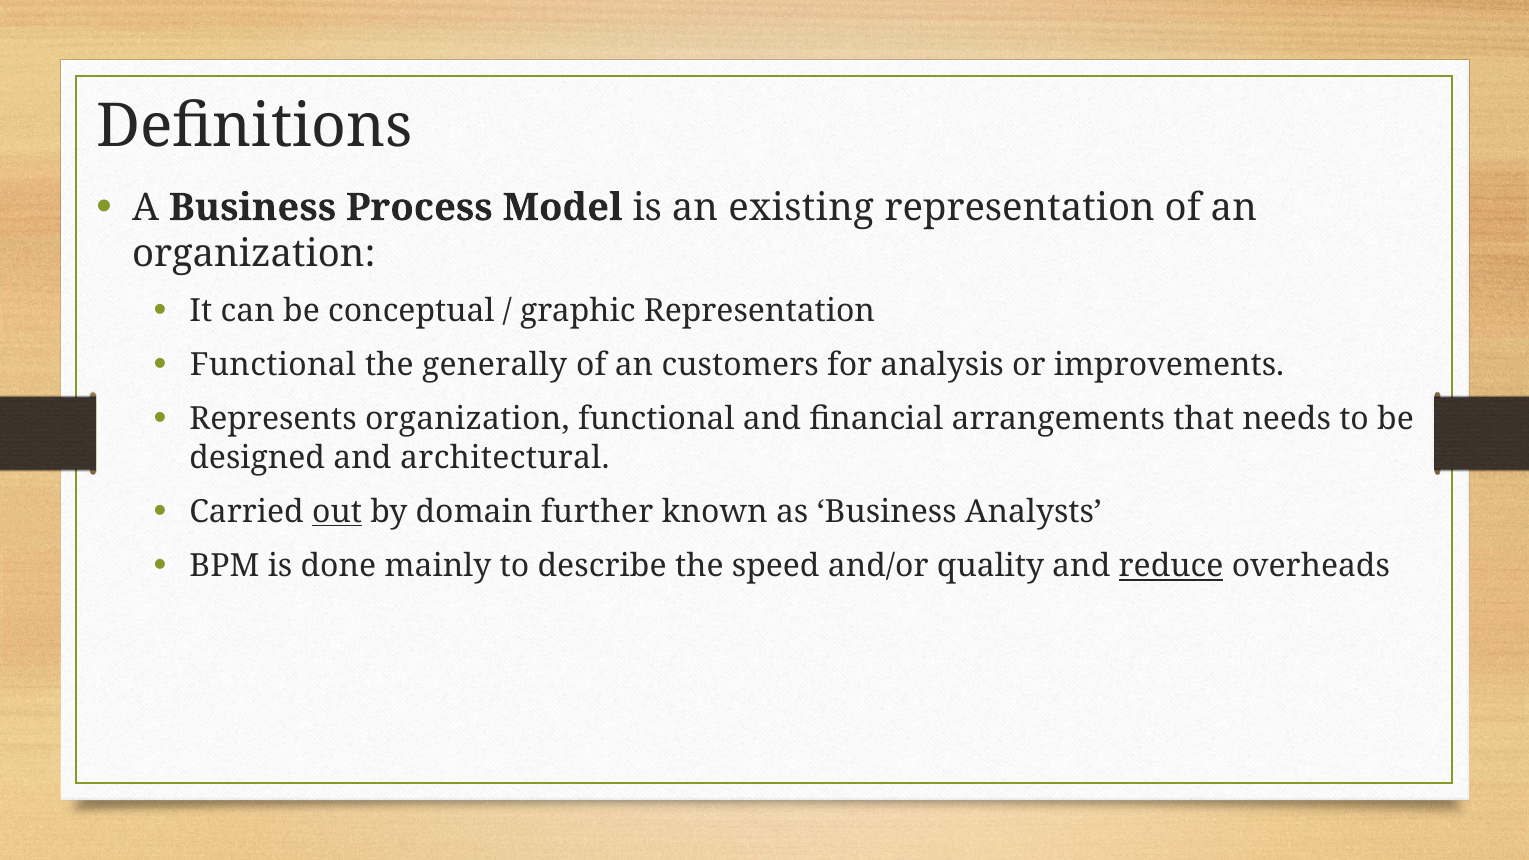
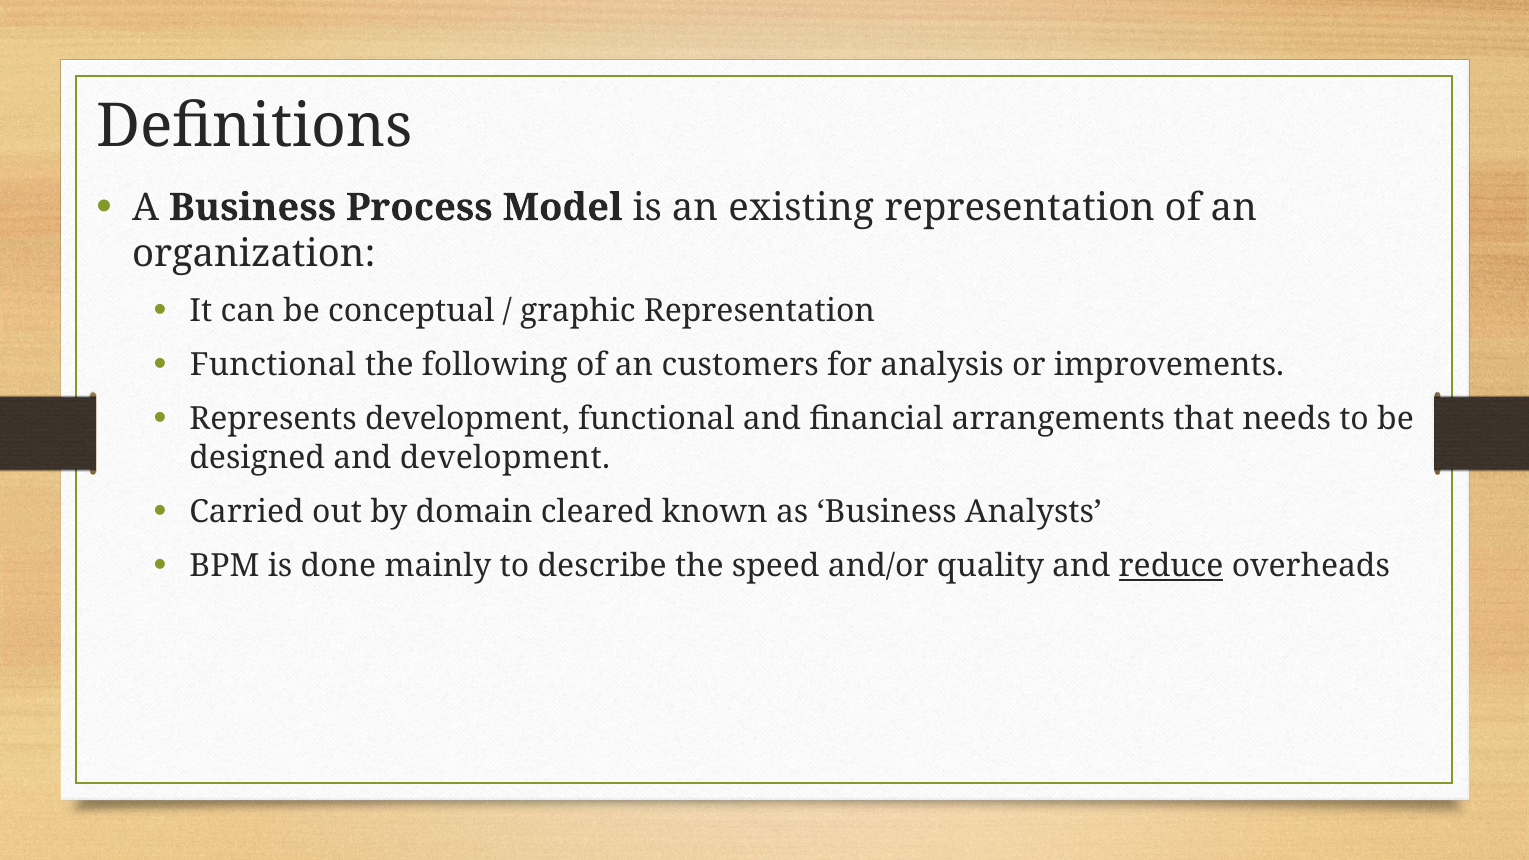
generally: generally -> following (495, 365)
Represents organization: organization -> development (467, 419)
and architectural: architectural -> development (505, 458)
out underline: present -> none (337, 512)
further: further -> cleared (597, 512)
